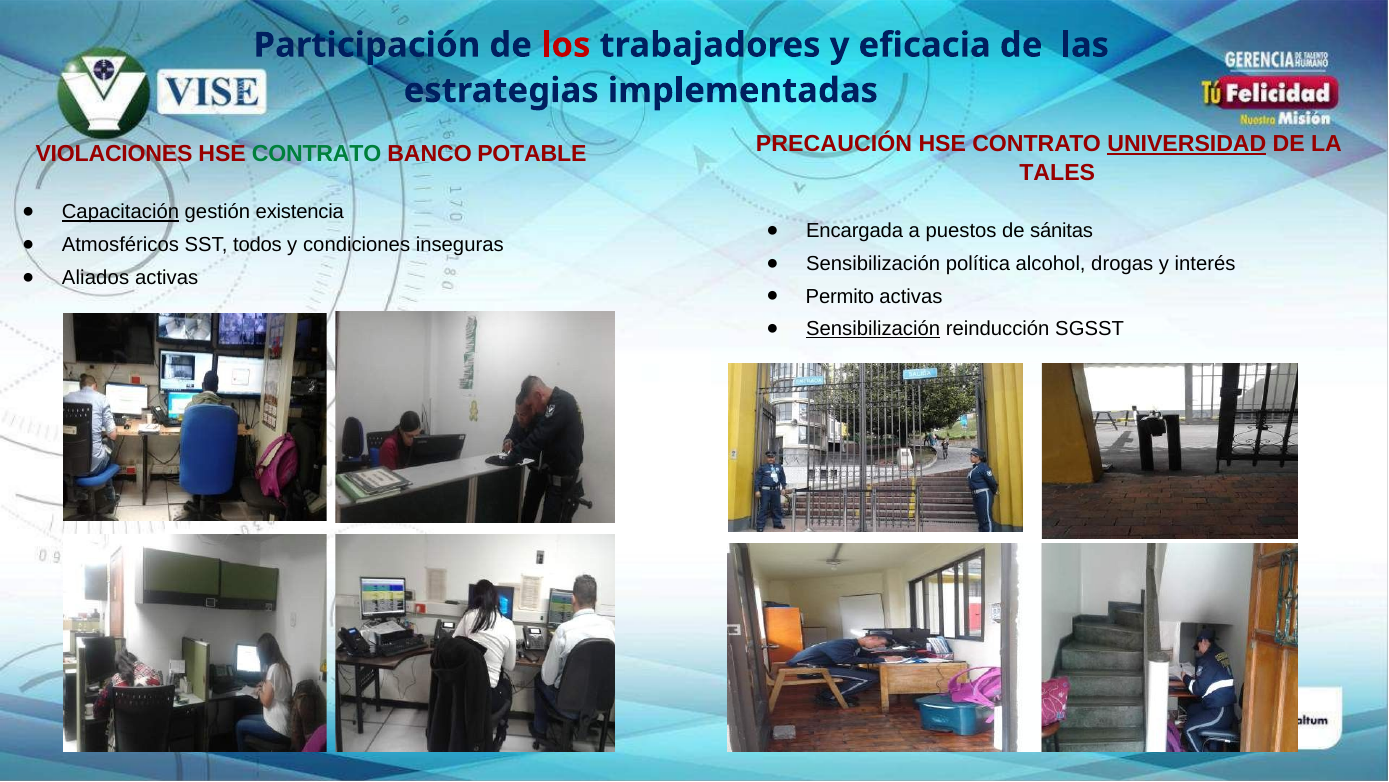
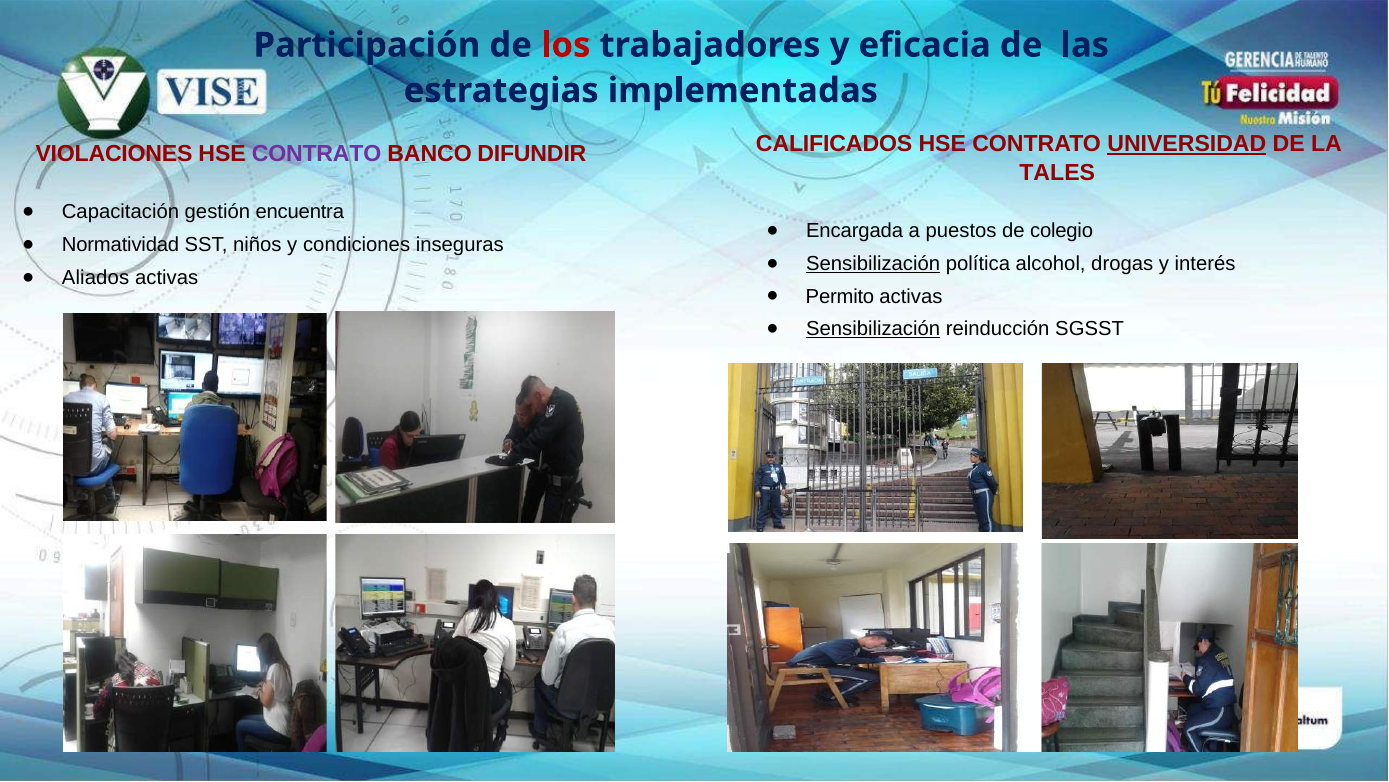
PRECAUCIÓN: PRECAUCIÓN -> CALIFICADOS (834, 144)
CONTRATO colour: green -> purple (317, 153)
POTABLE: POTABLE -> DIFUNDIR (532, 153)
Capacitación underline: present -> none (120, 212)
existencia: existencia -> encuentra (300, 212)
sánitas: sánitas -> colegio (1062, 231)
Atmosféricos: Atmosféricos -> Normatividad (121, 245)
todos: todos -> niños (257, 245)
Sensibilización underline: none -> present (873, 264)
